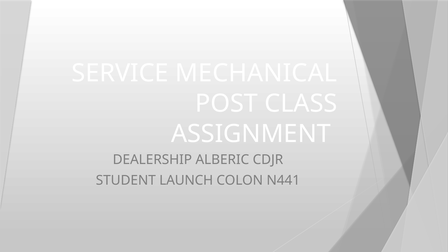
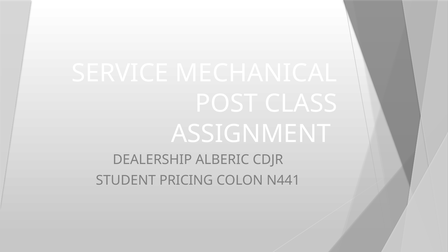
LAUNCH: LAUNCH -> PRICING (186, 181)
